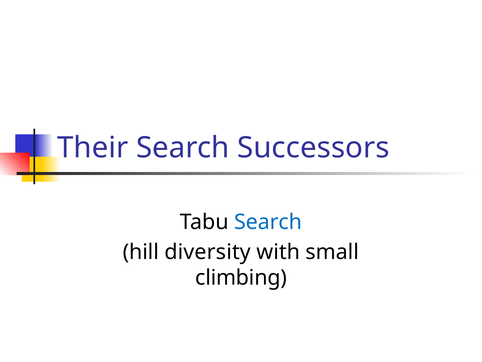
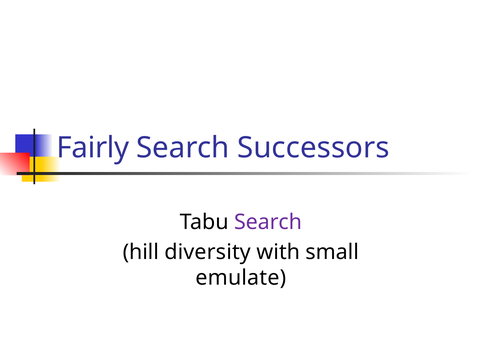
Their: Their -> Fairly (93, 147)
Search colour: blue -> purple (268, 222)
climbing: climbing -> emulate (241, 277)
